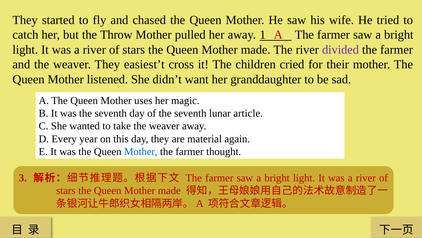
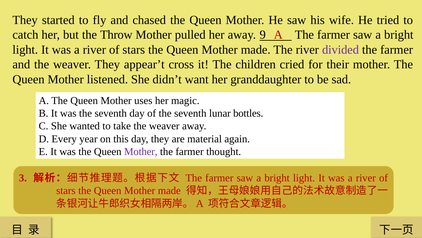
1: 1 -> 9 (263, 35)
easiest’t: easiest’t -> appear’t (144, 64)
article: article -> bottles (248, 113)
Mother colour: blue -> purple (141, 151)
